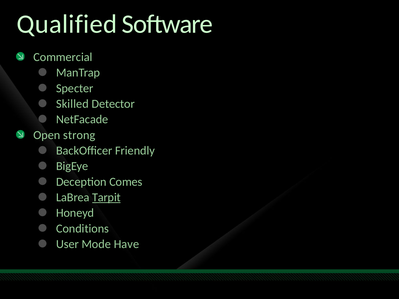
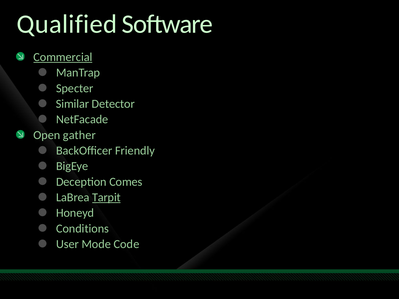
Commercial underline: none -> present (63, 57)
Skilled: Skilled -> Similar (73, 104)
strong: strong -> gather (79, 135)
Have: Have -> Code (126, 244)
